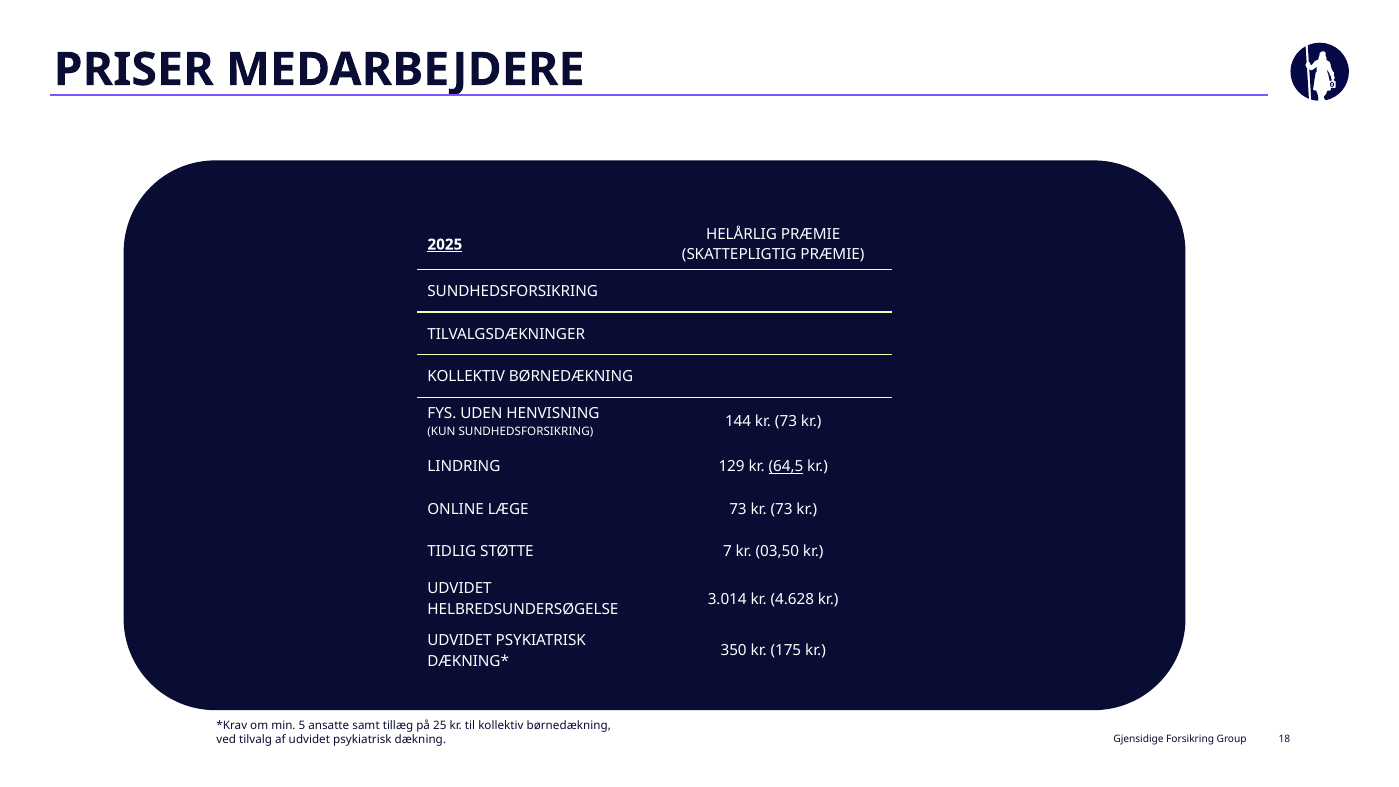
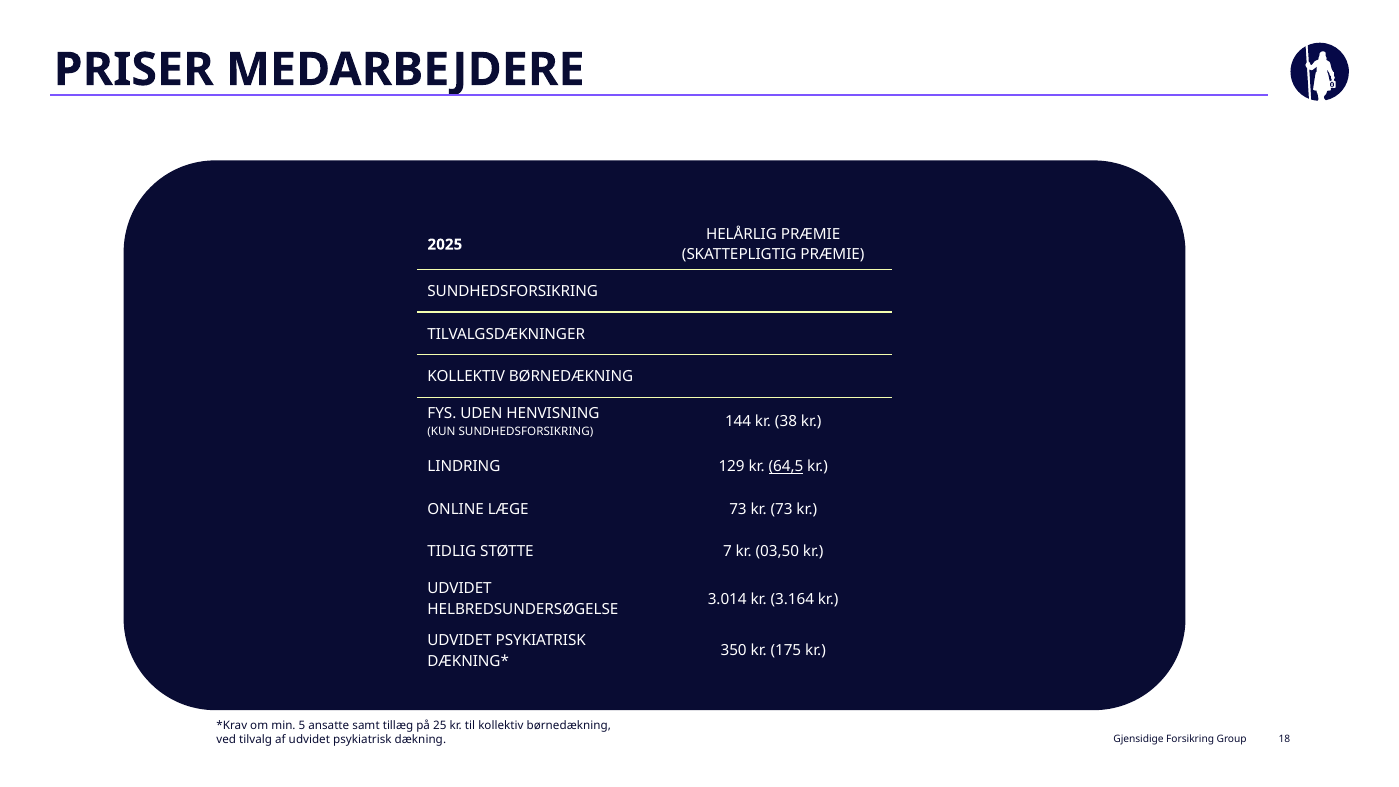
2025 underline: present -> none (445, 245)
144 kr 73: 73 -> 38 (786, 422)
4.628: 4.628 -> 3.164 (792, 599)
